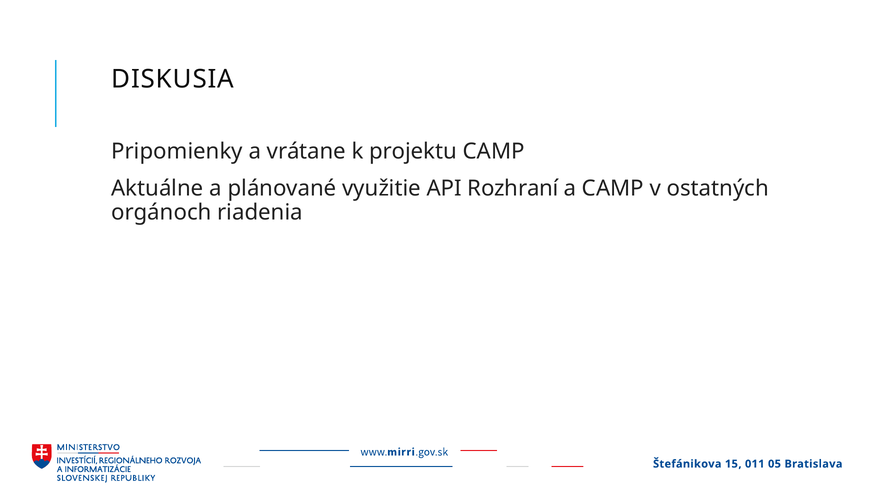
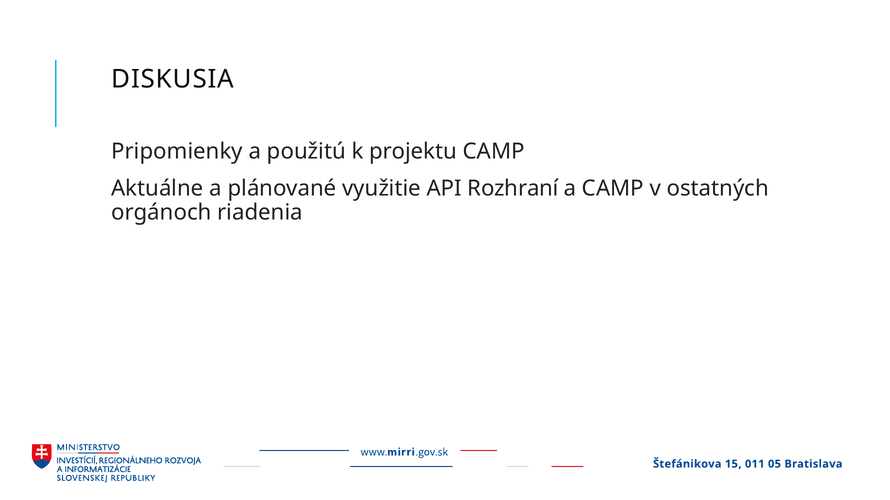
vrátane: vrátane -> použitú (306, 152)
